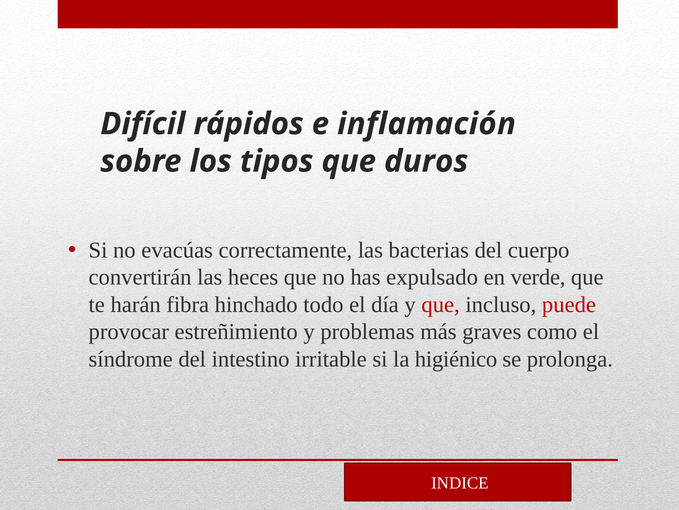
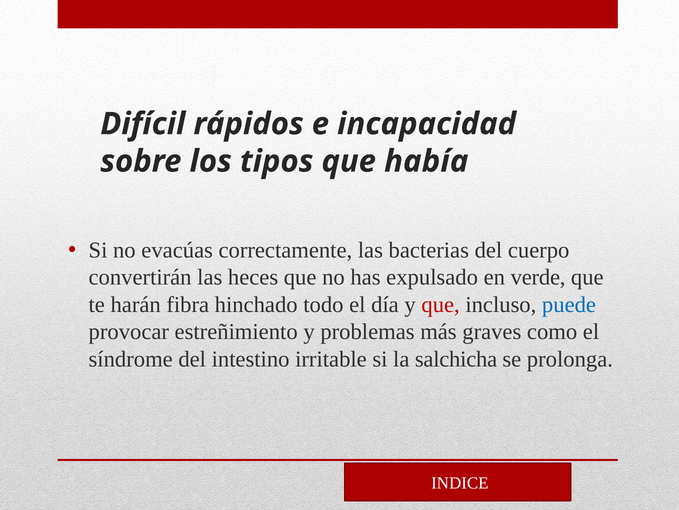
inflamación: inflamación -> incapacidad (427, 124)
duros: duros -> había (426, 161)
puede colour: red -> blue (569, 304)
higiénico: higiénico -> salchicha (456, 359)
